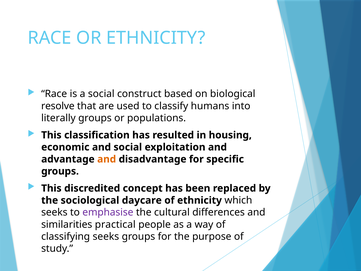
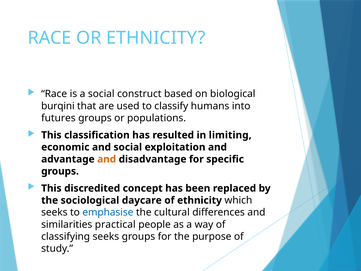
resolve: resolve -> burqini (58, 106)
literally: literally -> futures (58, 118)
housing: housing -> limiting (230, 135)
emphasise colour: purple -> blue (108, 212)
